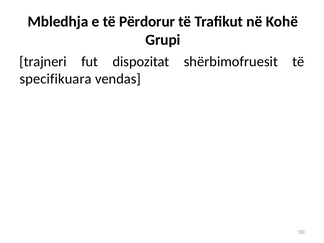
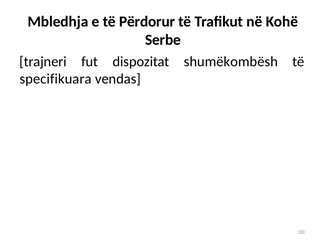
Grupi: Grupi -> Serbe (163, 40)
shërbimofruesit: shërbimofruesit -> shumëkombësh (231, 62)
